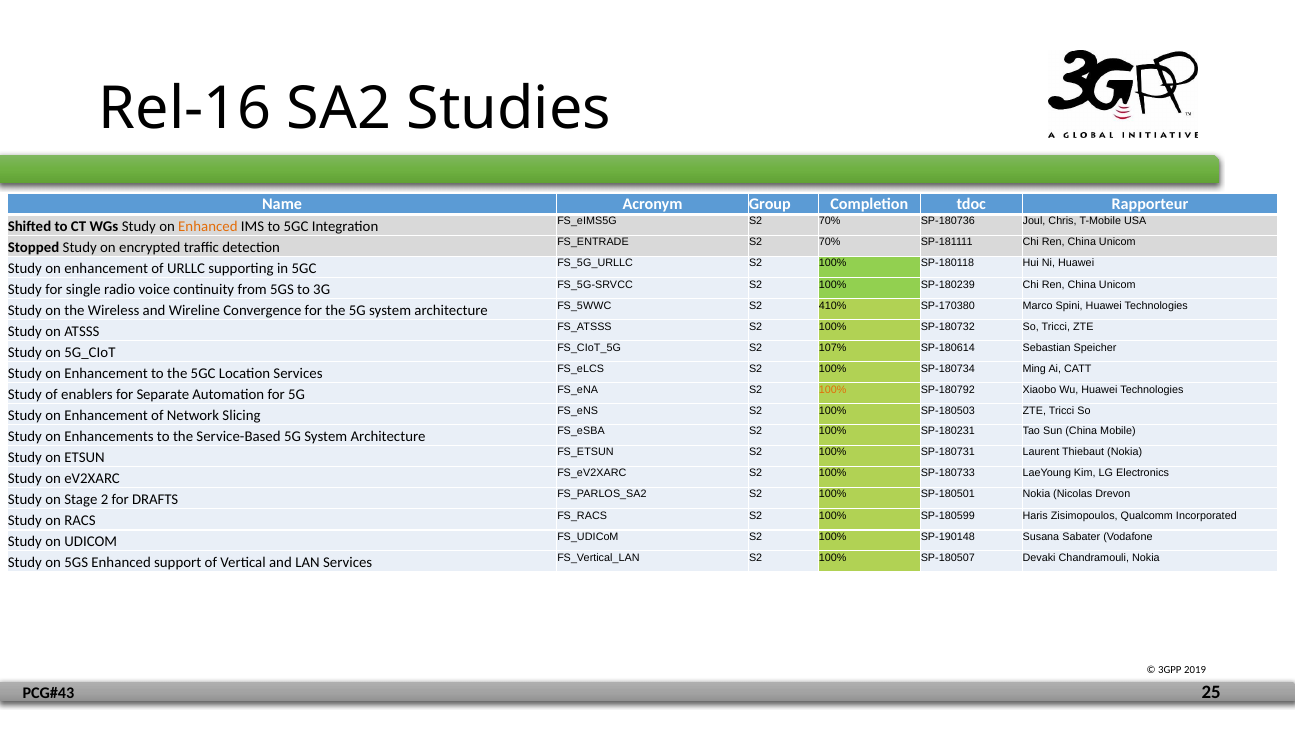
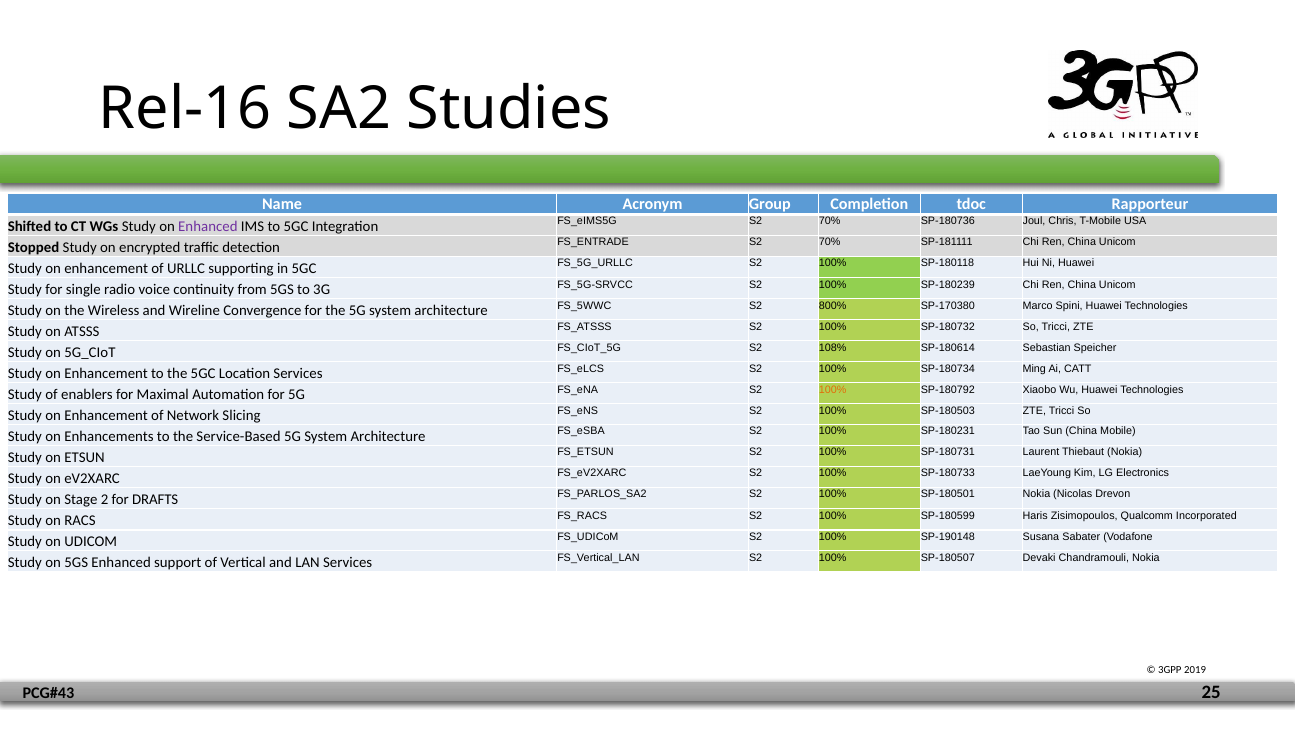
Enhanced colour: orange -> purple (208, 226)
410%: 410% -> 800% (833, 305)
107%: 107% -> 108% (833, 347)
Separate: Separate -> Maximal (163, 394)
